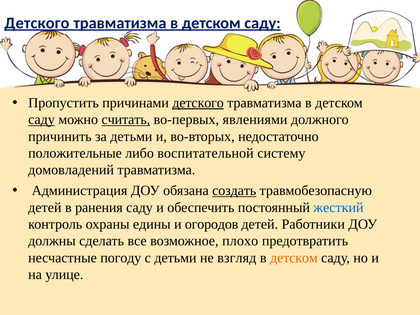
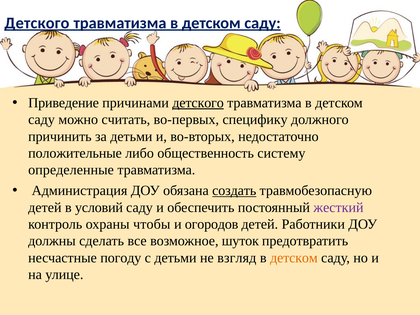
Пропустить: Пропустить -> Приведение (64, 103)
саду underline: present -> none (42, 120)
считать underline: present -> none (126, 120)
явлениями: явлениями -> специфику (255, 120)
воспитательной: воспитательной -> общественность (206, 153)
домовладений: домовладений -> определенные (71, 170)
ранения: ранения -> условий (99, 207)
жесткий colour: blue -> purple (338, 207)
едины: едины -> чтобы (152, 224)
плохо: плохо -> шуток (240, 241)
